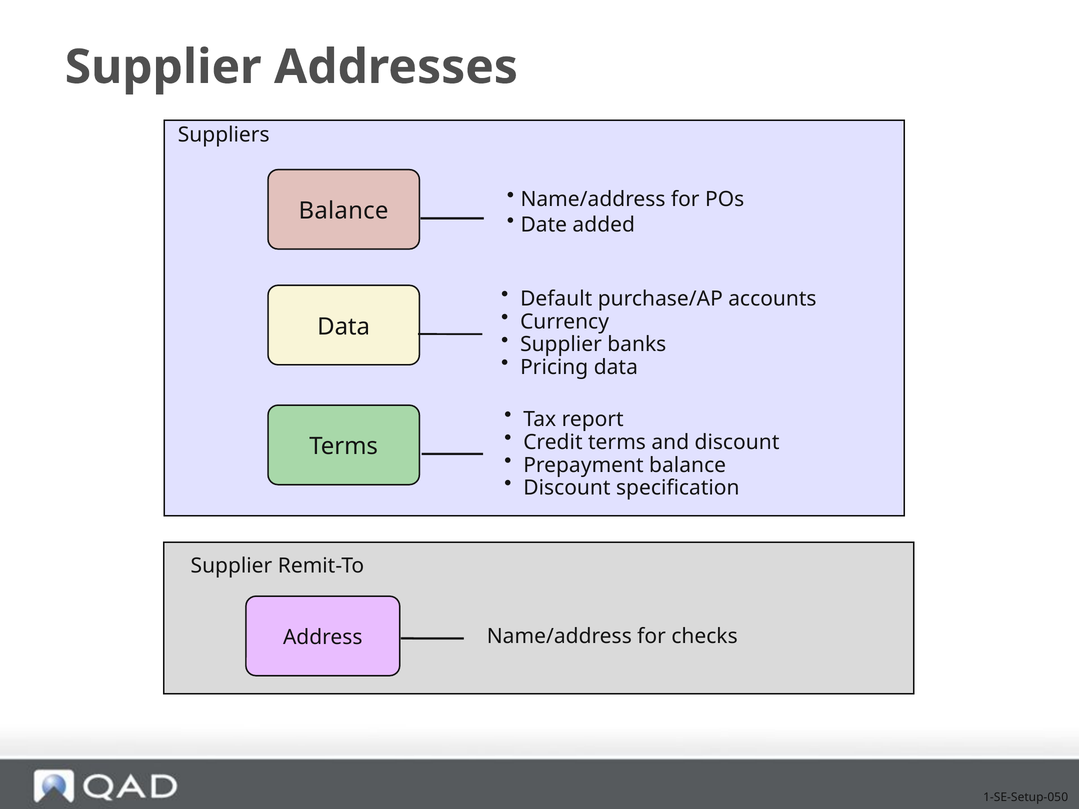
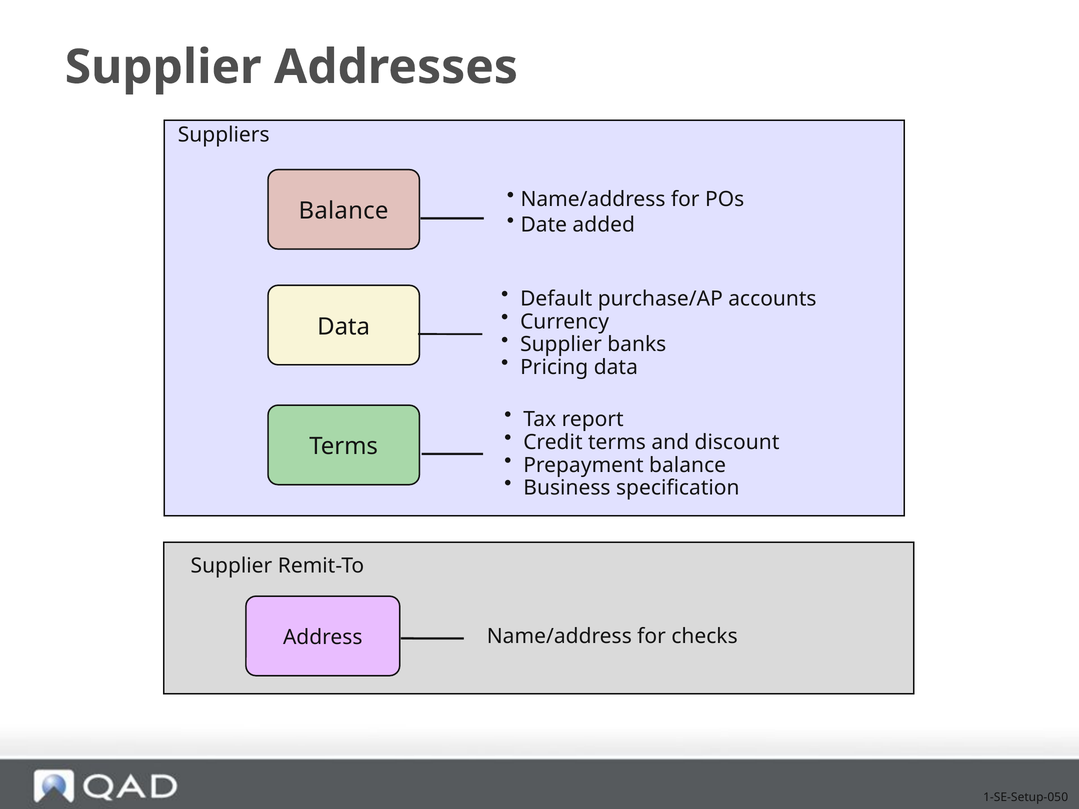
Discount: Discount -> Business (567, 488)
